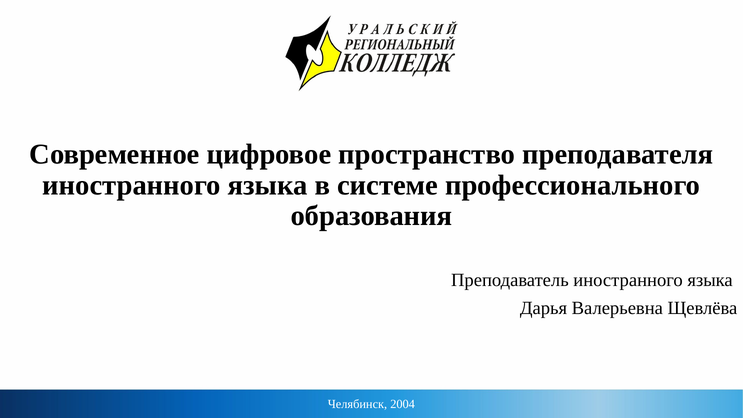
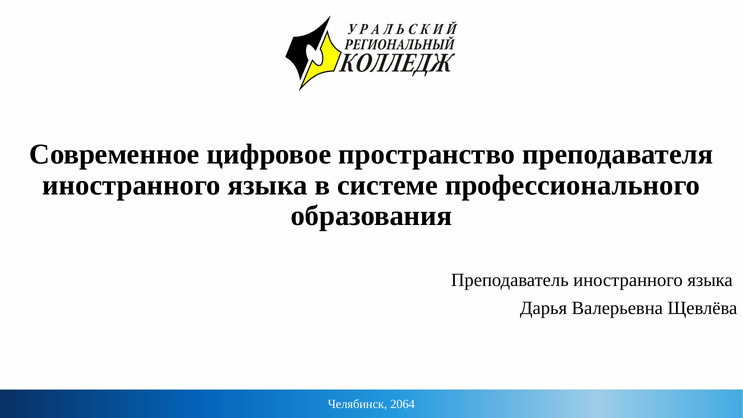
2004: 2004 -> 2064 (403, 404)
